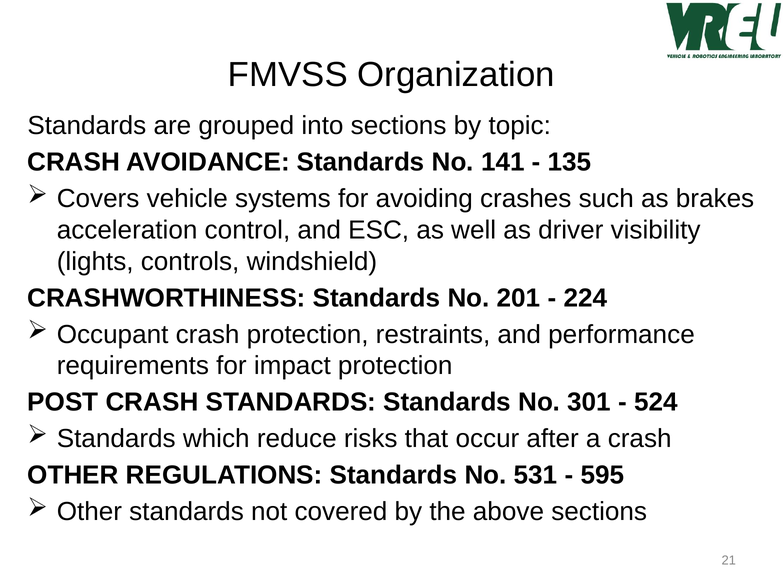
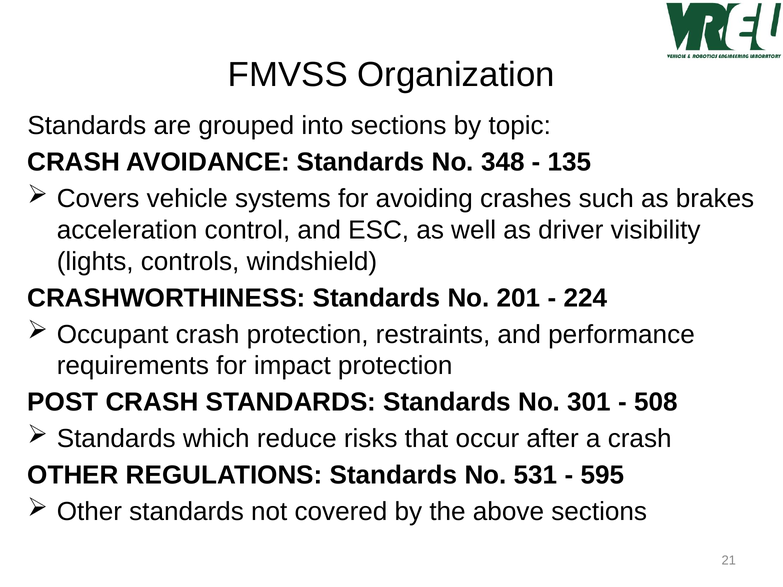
141: 141 -> 348 (503, 162)
524: 524 -> 508 (656, 402)
